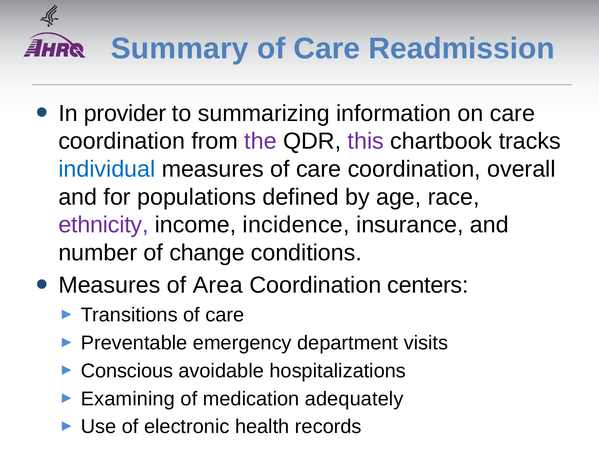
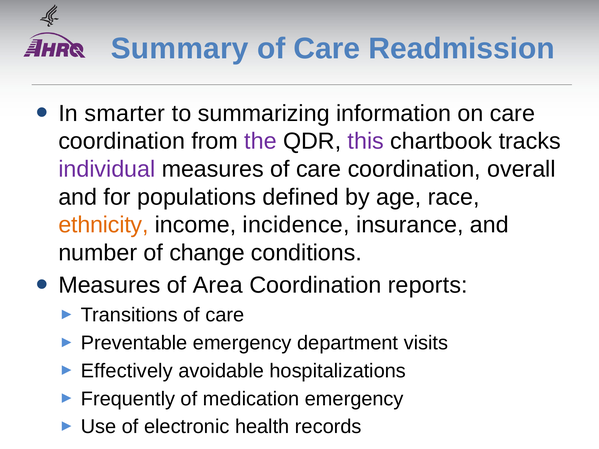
provider: provider -> smarter (125, 113)
individual colour: blue -> purple (107, 169)
ethnicity colour: purple -> orange (103, 225)
centers: centers -> reports (428, 285)
Conscious: Conscious -> Effectively (127, 371)
Examining: Examining -> Frequently (128, 399)
medication adequately: adequately -> emergency (354, 399)
